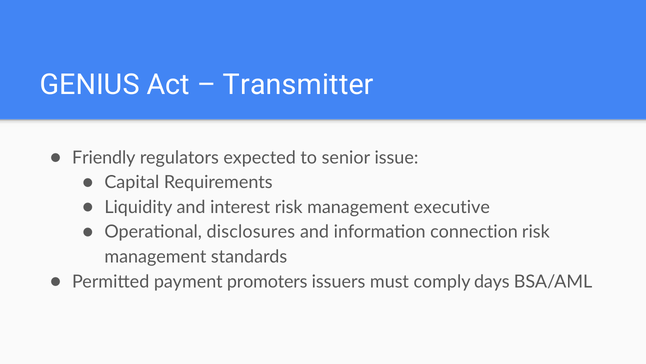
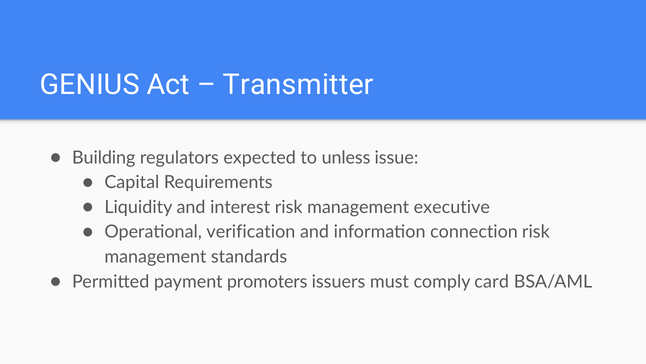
Friendly: Friendly -> Building (104, 157)
senior: senior -> unless (346, 157)
disclosures: disclosures -> verification (251, 232)
days: days -> card (492, 281)
